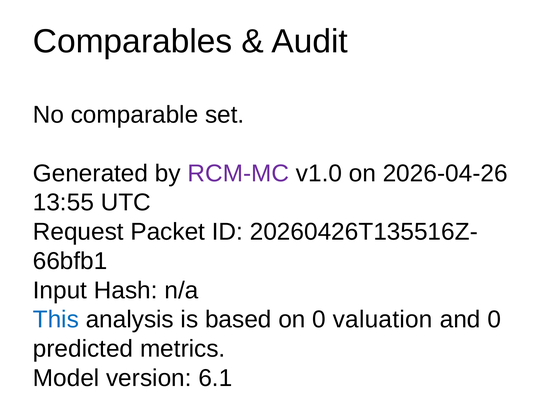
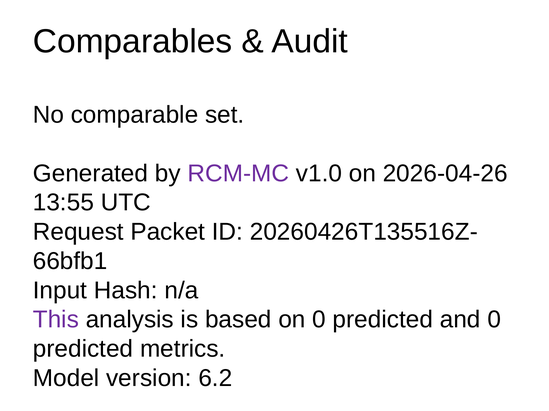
This colour: blue -> purple (56, 320)
on 0 valuation: valuation -> predicted (383, 320)
6.1: 6.1 -> 6.2 (215, 379)
